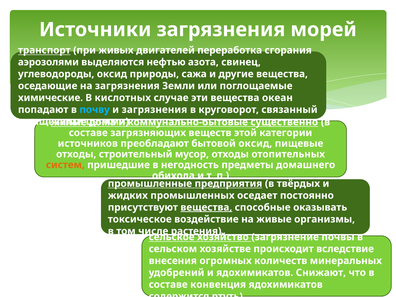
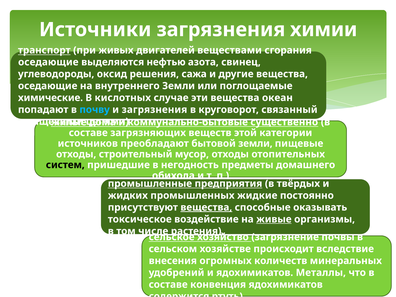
морей: морей -> химии (324, 30)
переработка: переработка -> веществами (230, 50)
аэрозолями: аэрозолями -> оседающие (48, 62)
природы: природы -> решения (154, 74)
на загрязнения: загрязнения -> внутреннего (127, 86)
бытовой оксид: оксид -> земли (255, 143)
систем colour: orange -> black (65, 165)
оседает: оседает -> жидкие (257, 195)
живые underline: none -> present (274, 219)
Снижают: Снижают -> Металлы (321, 273)
